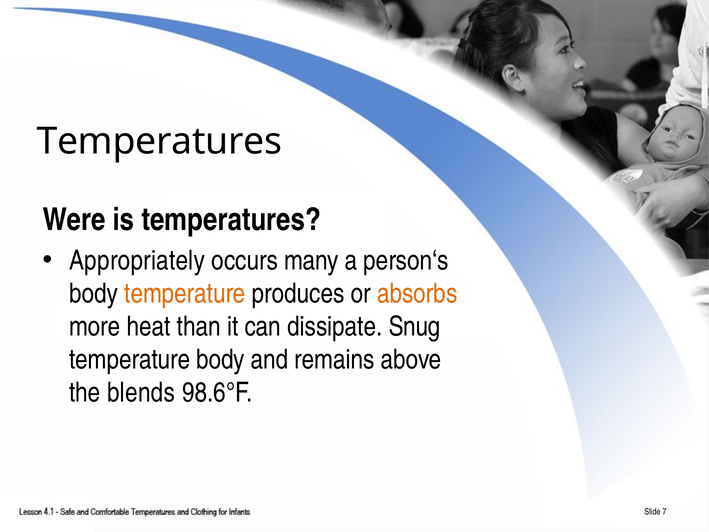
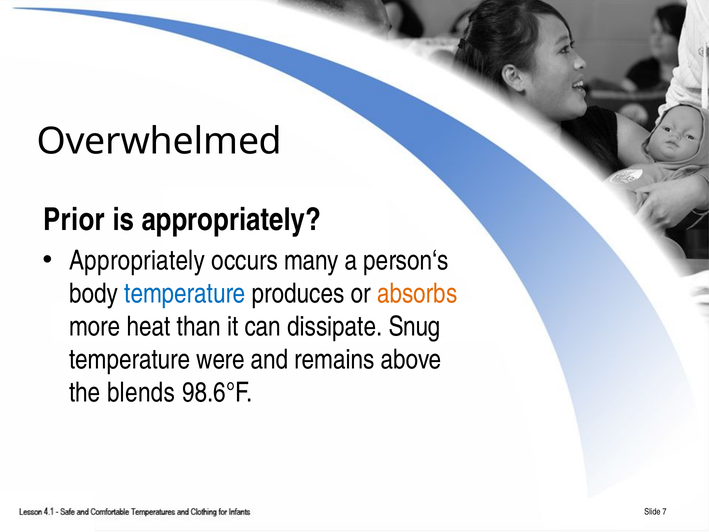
Temperatures: Temperatures -> Overwhelmed (159, 141)
Were: Were -> Prior (74, 220)
is temperatures: temperatures -> appropriately (231, 220)
temperature colour: orange -> blue (185, 293)
temperature body: body -> were (221, 359)
